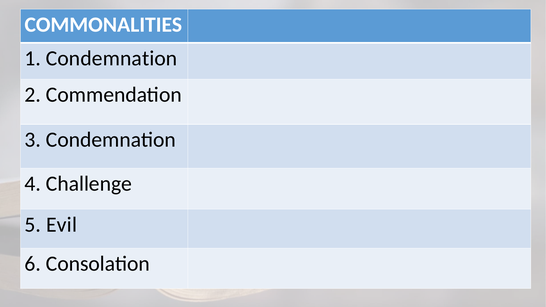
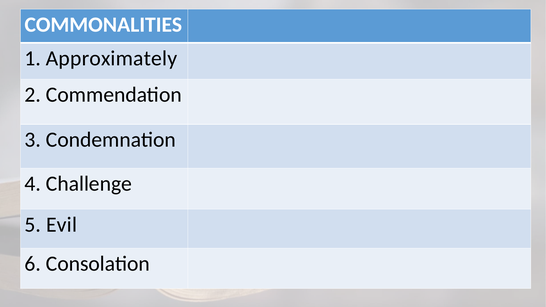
1 Condemnation: Condemnation -> Approximately (112, 58)
